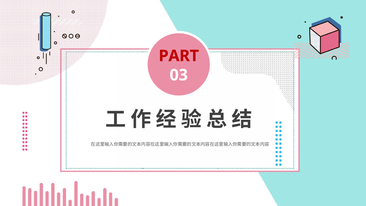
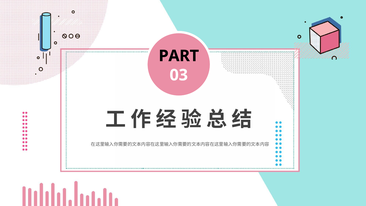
PART colour: red -> black (179, 56)
